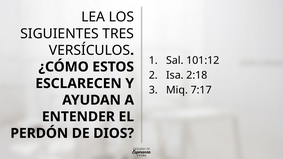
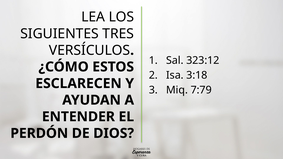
101:12: 101:12 -> 323:12 (203, 60)
2:18: 2:18 -> 3:18 (197, 75)
7:17: 7:17 -> 7:79 (201, 90)
